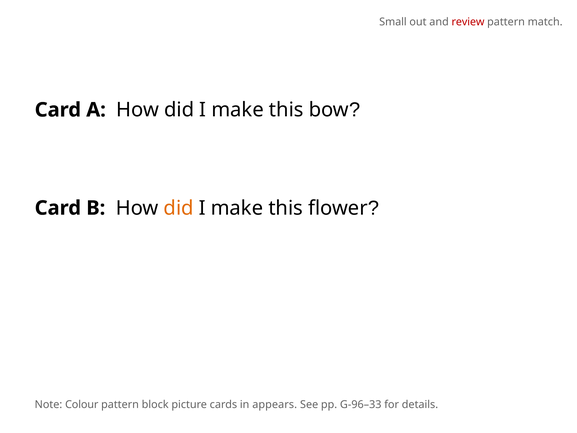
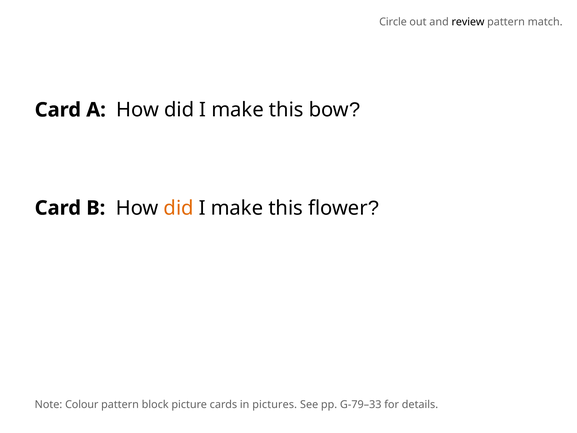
Small: Small -> Circle (393, 22)
review colour: red -> black (468, 22)
appears: appears -> pictures (275, 404)
G-96–33: G-96–33 -> G-79–33 (361, 404)
